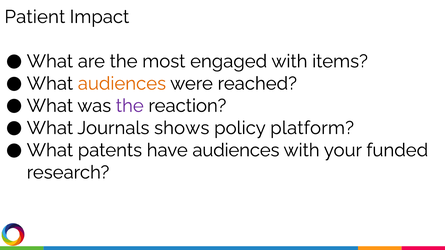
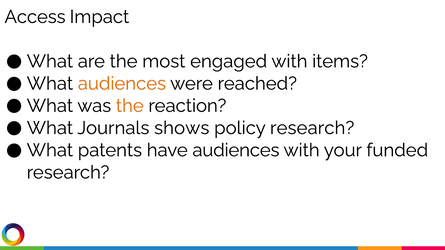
Patient: Patient -> Access (35, 17)
the colour: purple -> orange (130, 106)
policy platform: platform -> research (312, 128)
